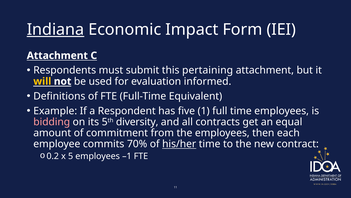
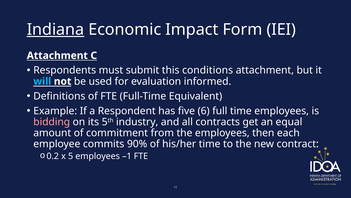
pertaining: pertaining -> conditions (208, 70)
will colour: yellow -> light blue (42, 81)
1: 1 -> 6 (204, 111)
diversity: diversity -> industry (137, 122)
70%: 70% -> 90% (137, 144)
his/her underline: present -> none (179, 144)
